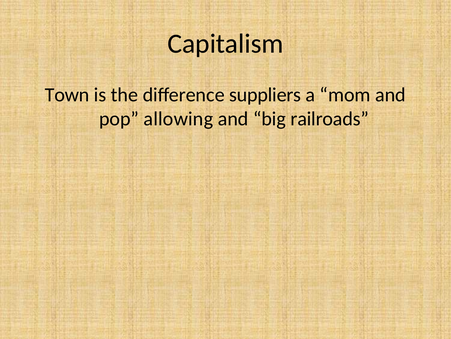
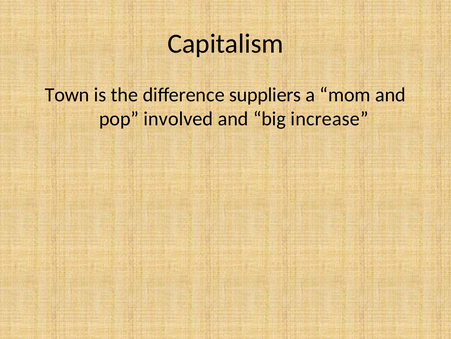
allowing: allowing -> involved (178, 119)
railroads: railroads -> increase (329, 119)
